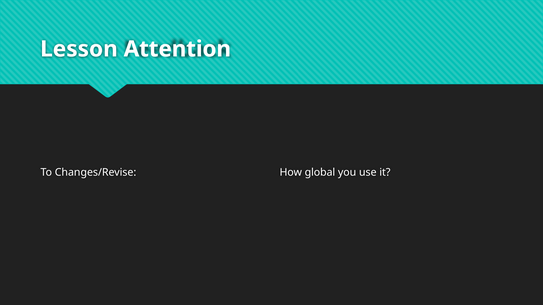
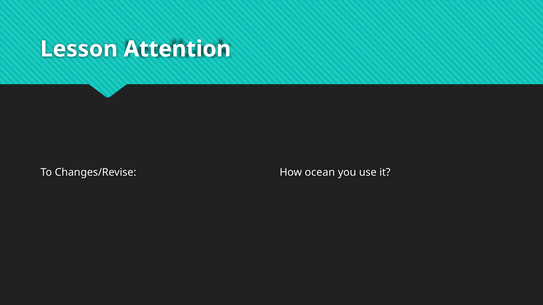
global: global -> ocean (320, 173)
